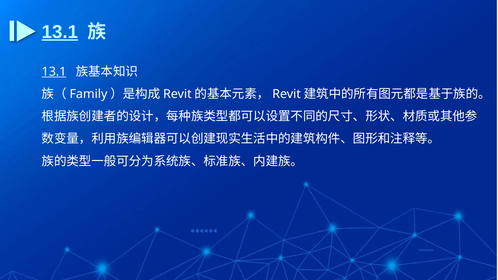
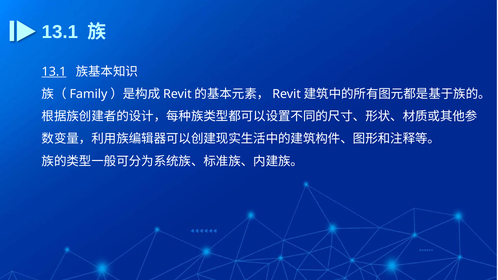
13.1 underline: present -> none (60, 32)
